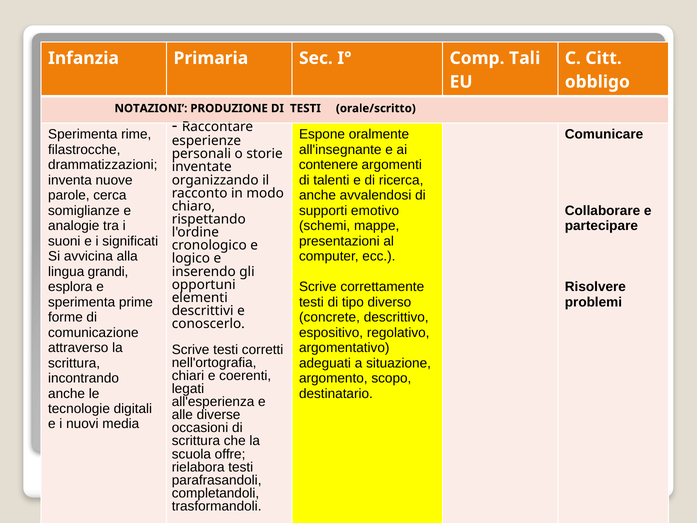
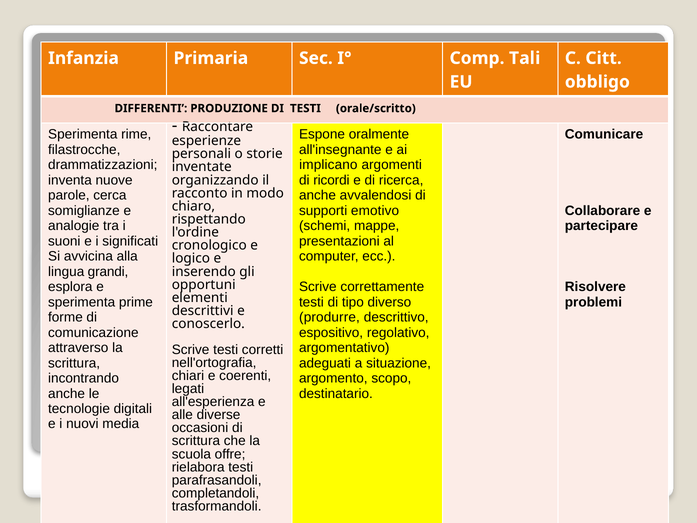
NOTAZIONI: NOTAZIONI -> DIFFERENTI (151, 108)
contenere: contenere -> implicano (328, 165)
talenti: talenti -> ricordi (331, 180)
concrete: concrete -> produrre (329, 317)
